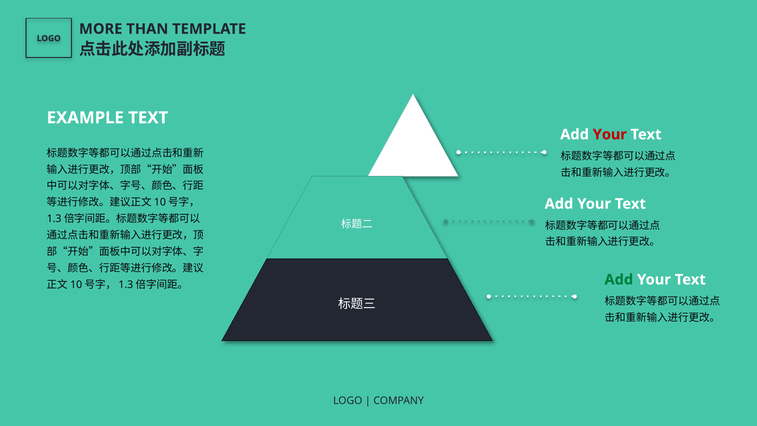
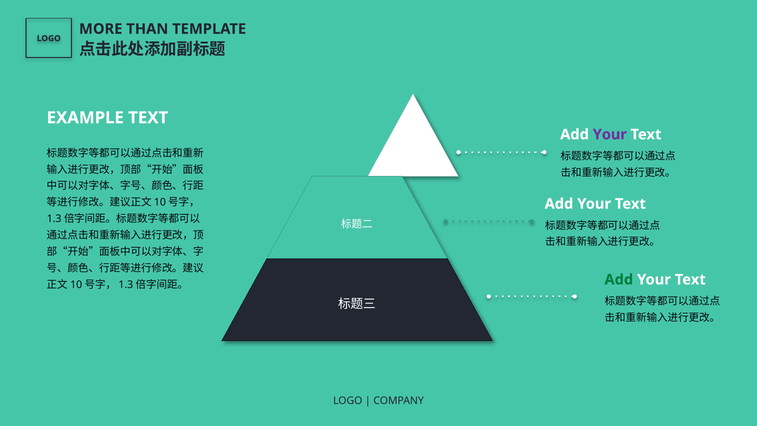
Your colour: red -> purple (610, 134)
